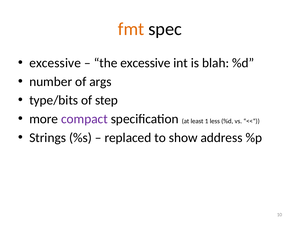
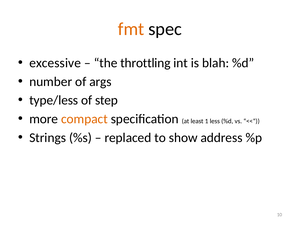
the excessive: excessive -> throttling (145, 63)
type/bits: type/bits -> type/less (54, 100)
compact colour: purple -> orange (84, 119)
